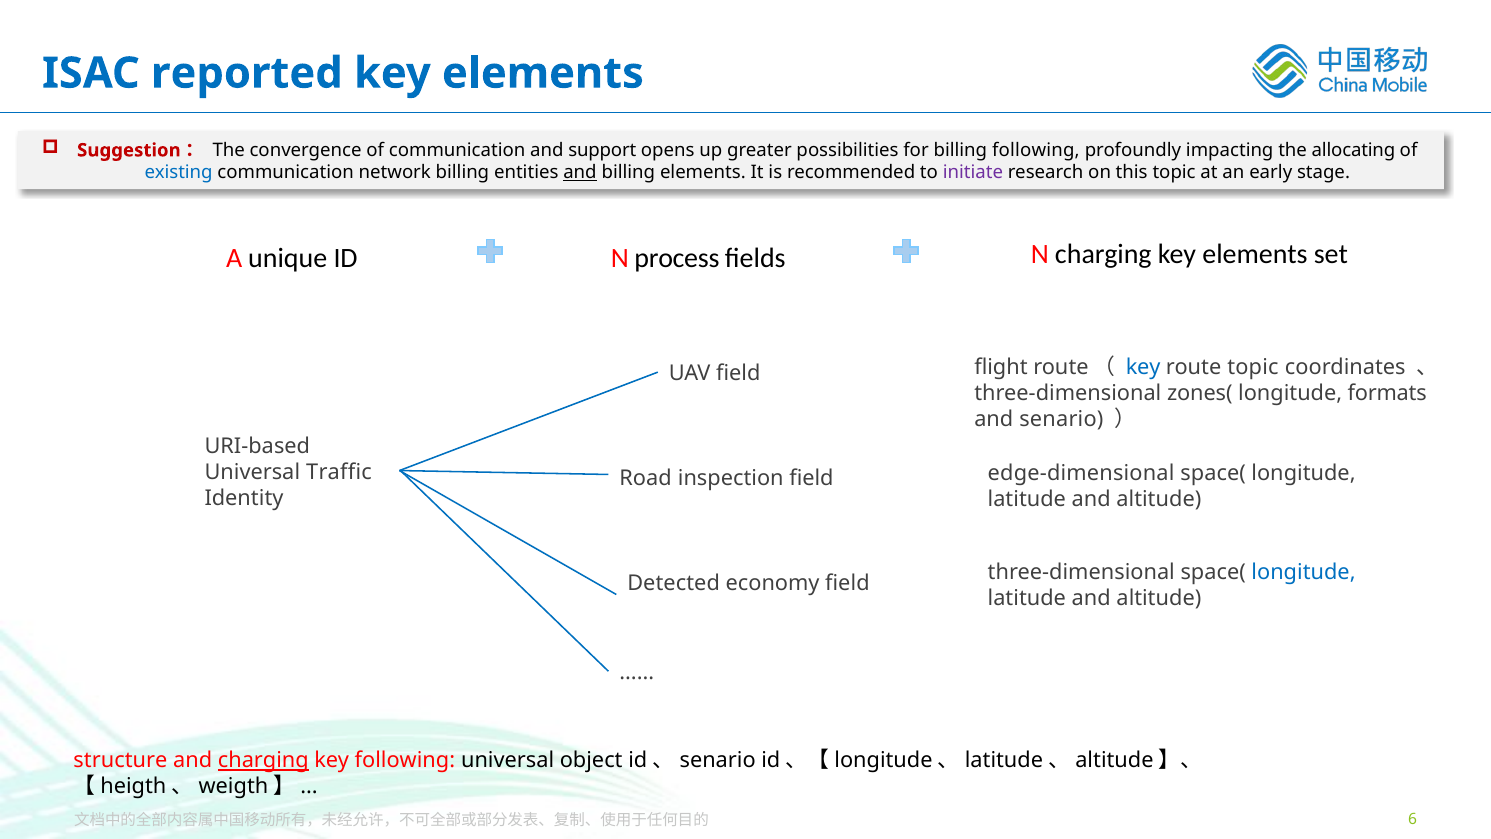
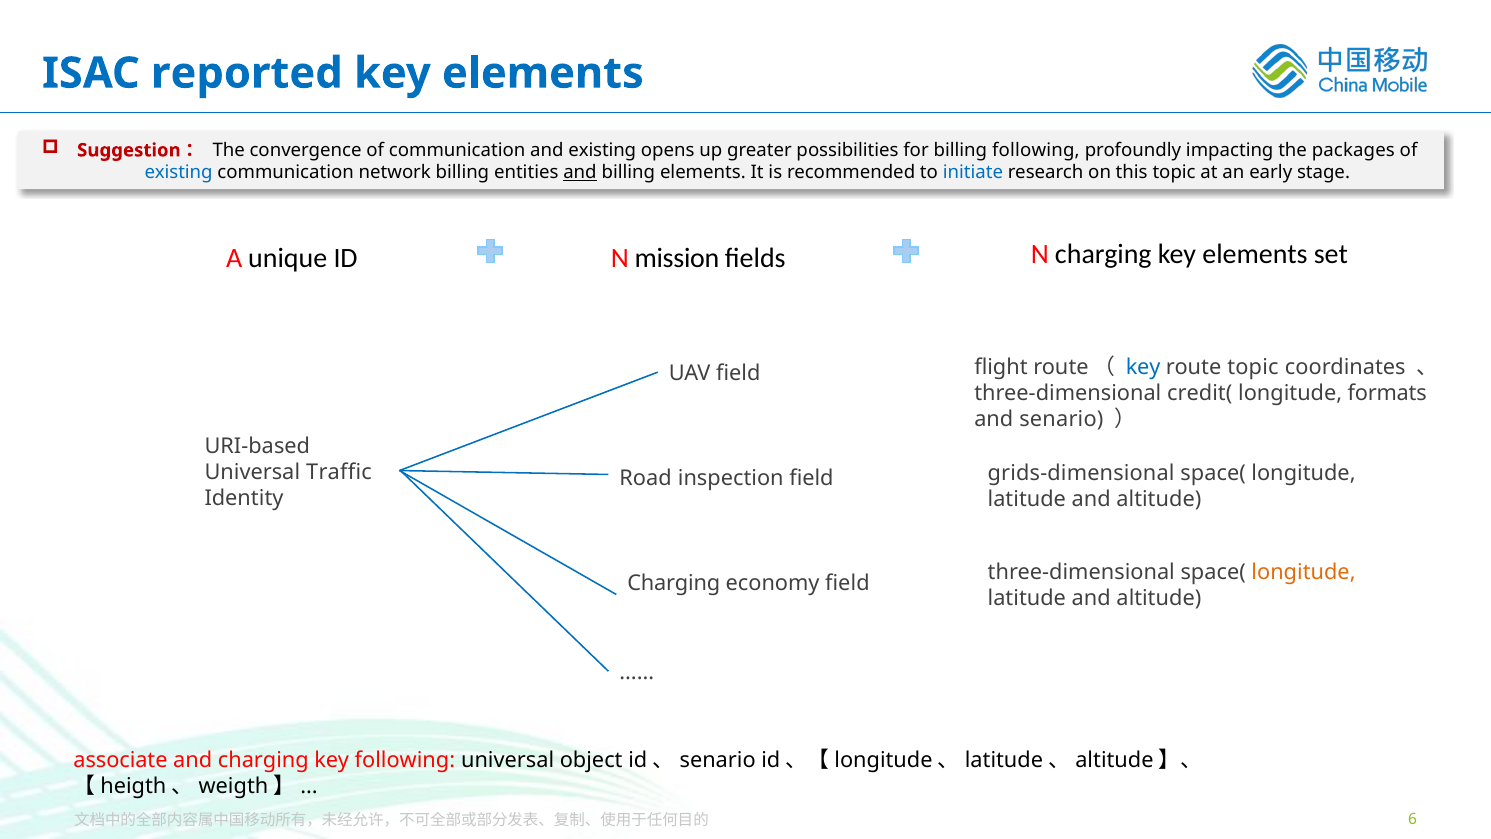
and support: support -> existing (602, 150)
allocating: allocating -> packages (1353, 150)
initiate colour: purple -> blue (973, 173)
process: process -> mission (677, 258)
zones(: zones( -> credit( (1200, 393)
edge-dimensional: edge-dimensional -> grids-dimensional (1081, 473)
longitude colour: blue -> orange (1304, 572)
Detected: Detected -> Charging (674, 583)
structure: structure -> associate (120, 760)
charging underline: present -> none (263, 760)
